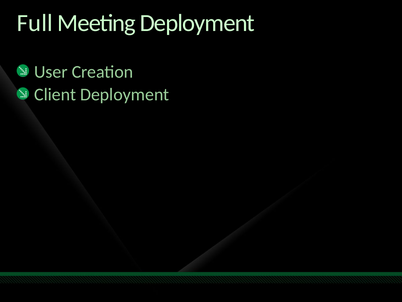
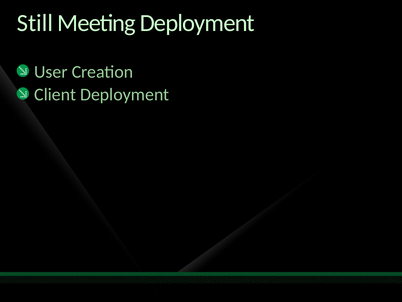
Full: Full -> Still (35, 23)
